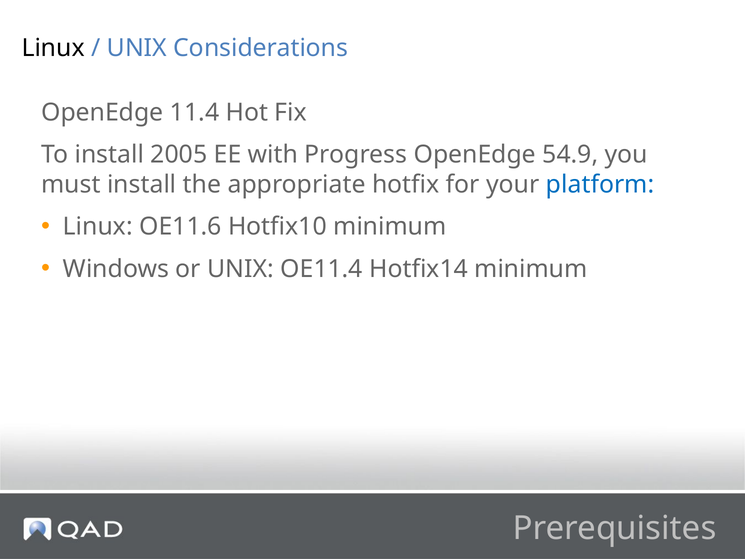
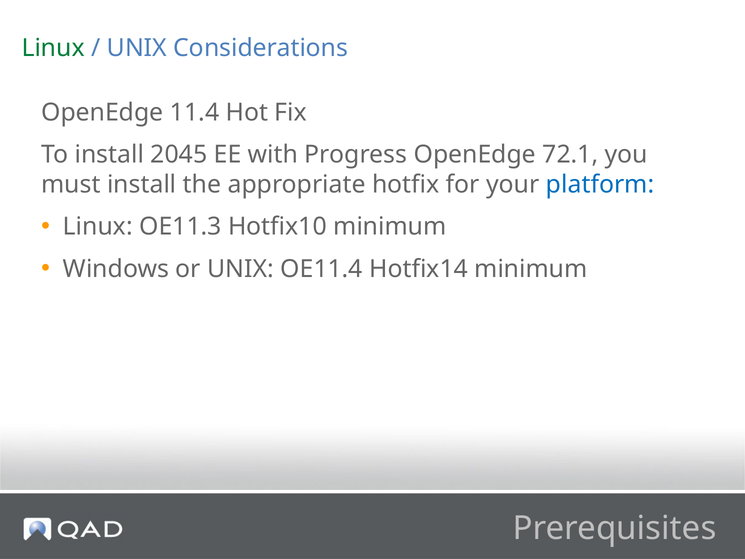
Linux colour: black -> green (53, 48)
2005: 2005 -> 2045 (179, 155)
54.9: 54.9 -> 72.1 (570, 155)
OE11.6: OE11.6 -> OE11.3 (180, 227)
